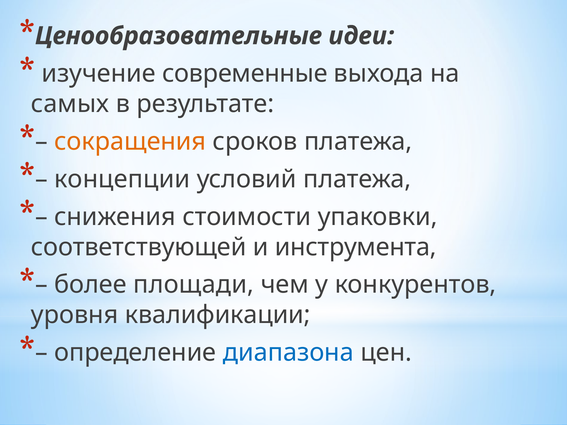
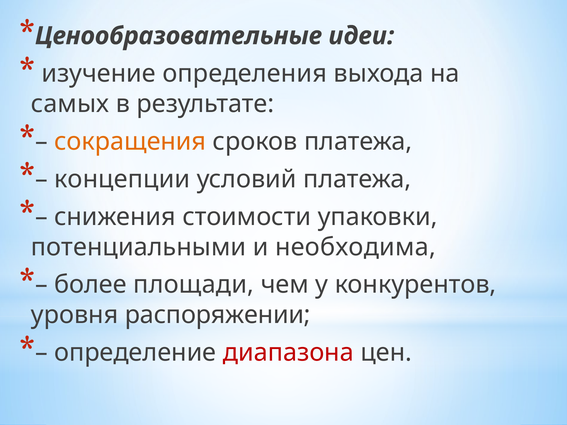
современные: современные -> определения (245, 74)
соответствующей: соответствующей -> потенциальными (139, 247)
инструмента: инструмента -> необходима (355, 247)
квалификации: квалификации -> распоряжении (218, 315)
диапазона colour: blue -> red (288, 353)
